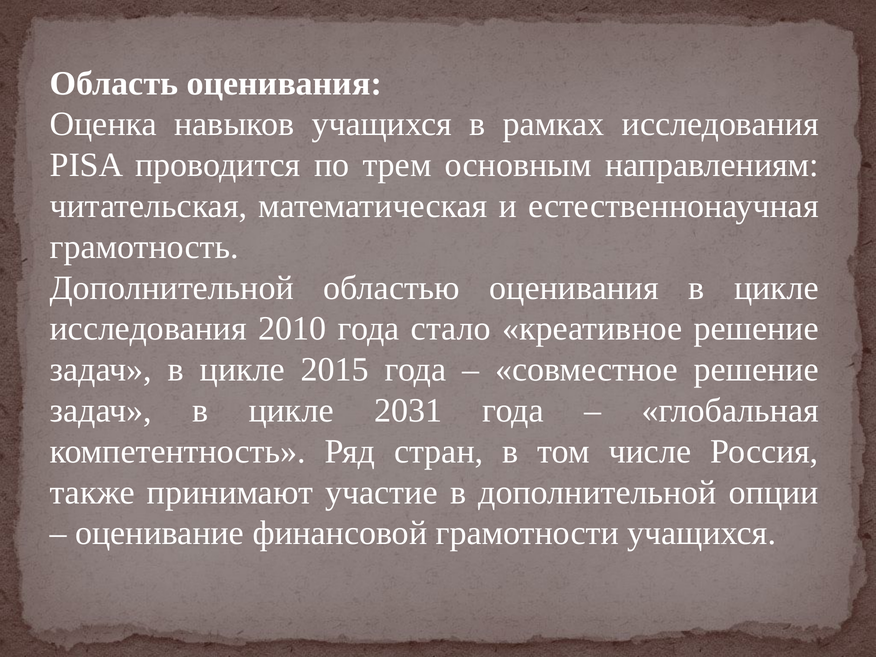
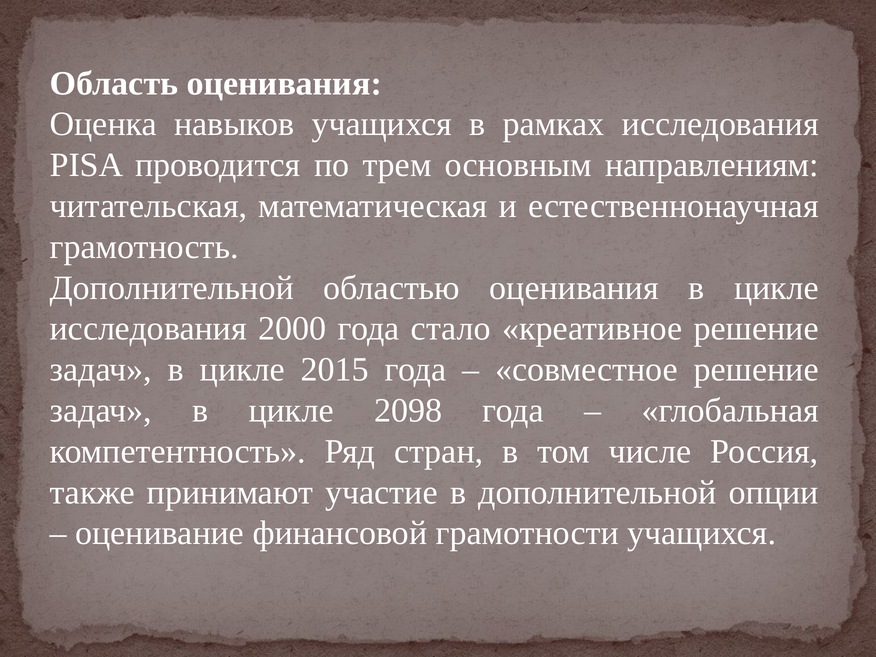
2010: 2010 -> 2000 (292, 329)
2031: 2031 -> 2098 (408, 411)
